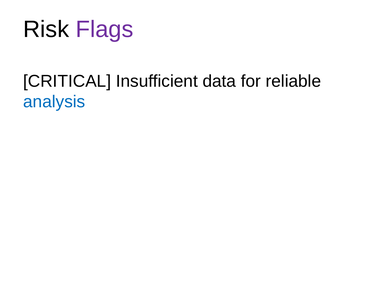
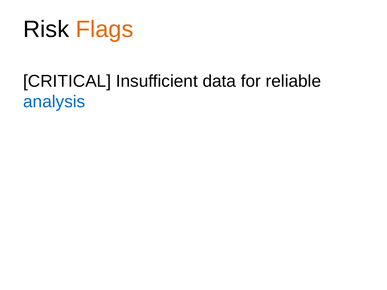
Flags colour: purple -> orange (105, 29)
